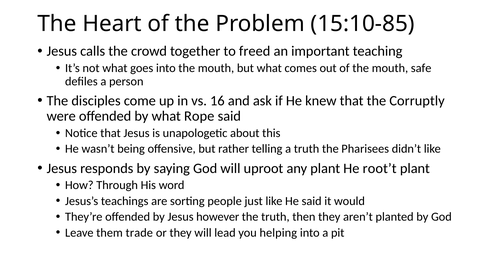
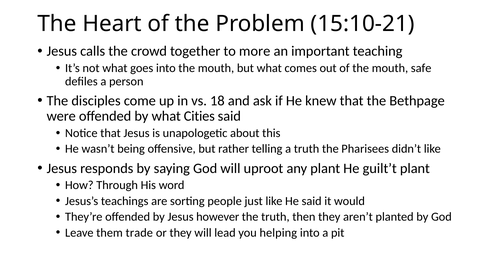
15:10-85: 15:10-85 -> 15:10-21 (363, 24)
freed: freed -> more (255, 51)
16: 16 -> 18 (217, 101)
Corruptly: Corruptly -> Bethpage (417, 101)
Rope: Rope -> Cities (199, 116)
root’t: root’t -> guilt’t (380, 168)
